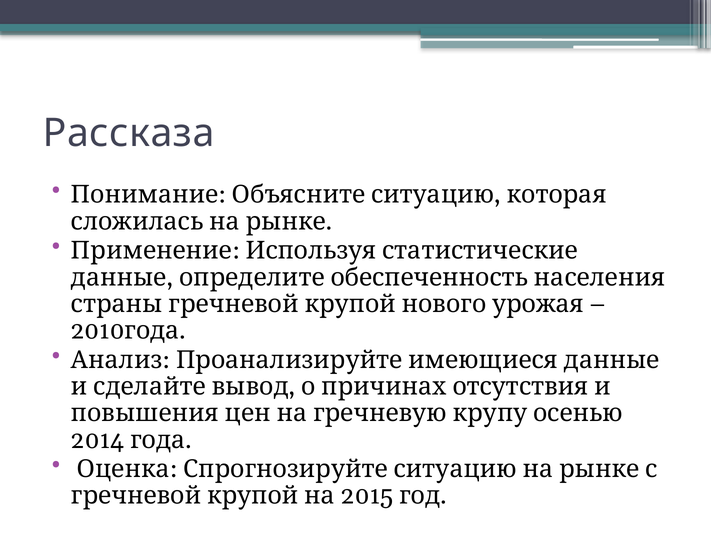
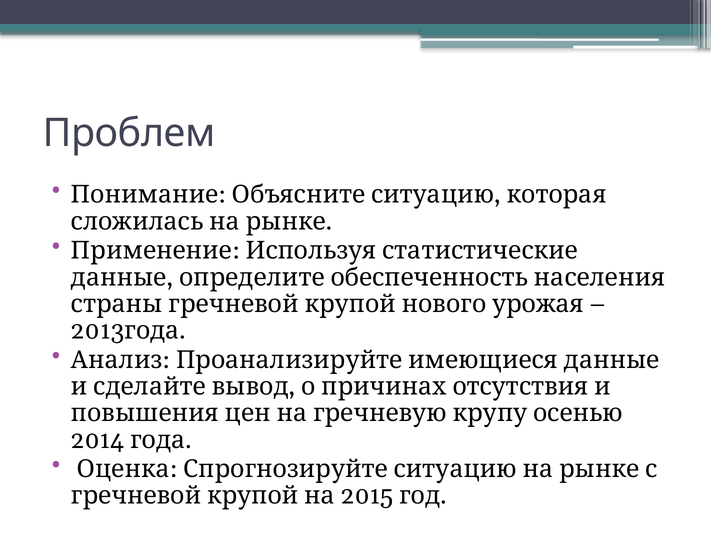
Рассказа: Рассказа -> Проблем (129, 133)
2010: 2010 -> 2013 (98, 331)
